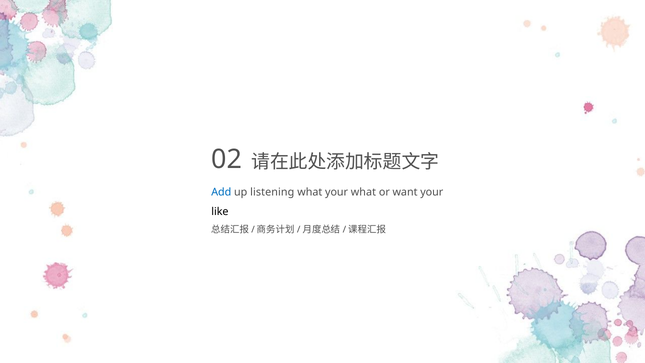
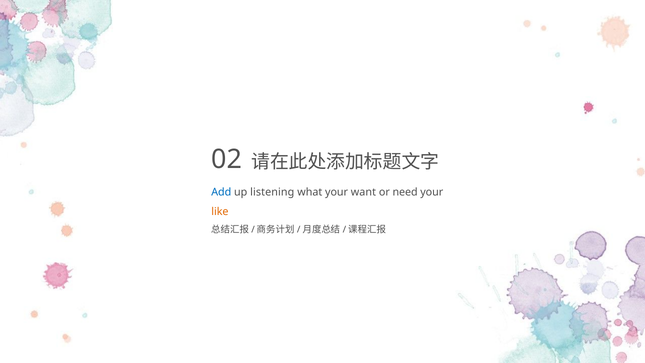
your what: what -> want (363, 192)
want: want -> need (405, 192)
like colour: black -> orange (220, 212)
